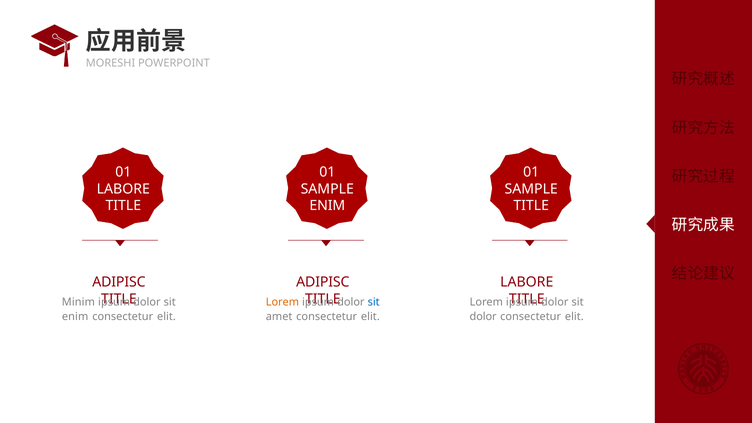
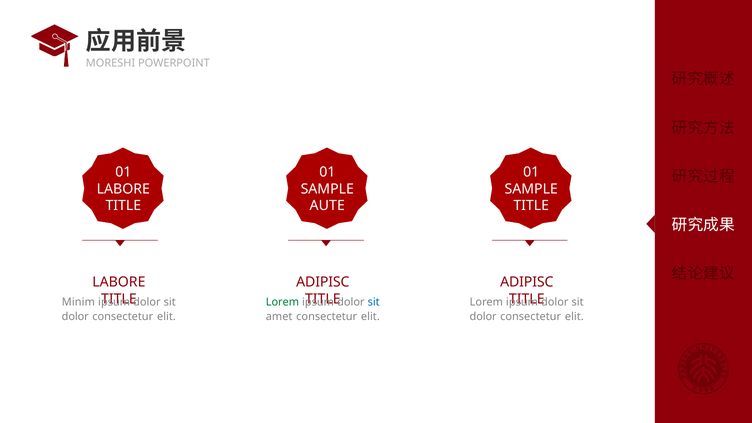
ENIM: ENIM -> AUTE (327, 206)
ADIPISC: ADIPISC -> LABORE (119, 282)
LABORE: LABORE -> ADIPISC (527, 282)
Lorem colour: orange -> green (282, 302)
enim: enim -> dolor (75, 317)
